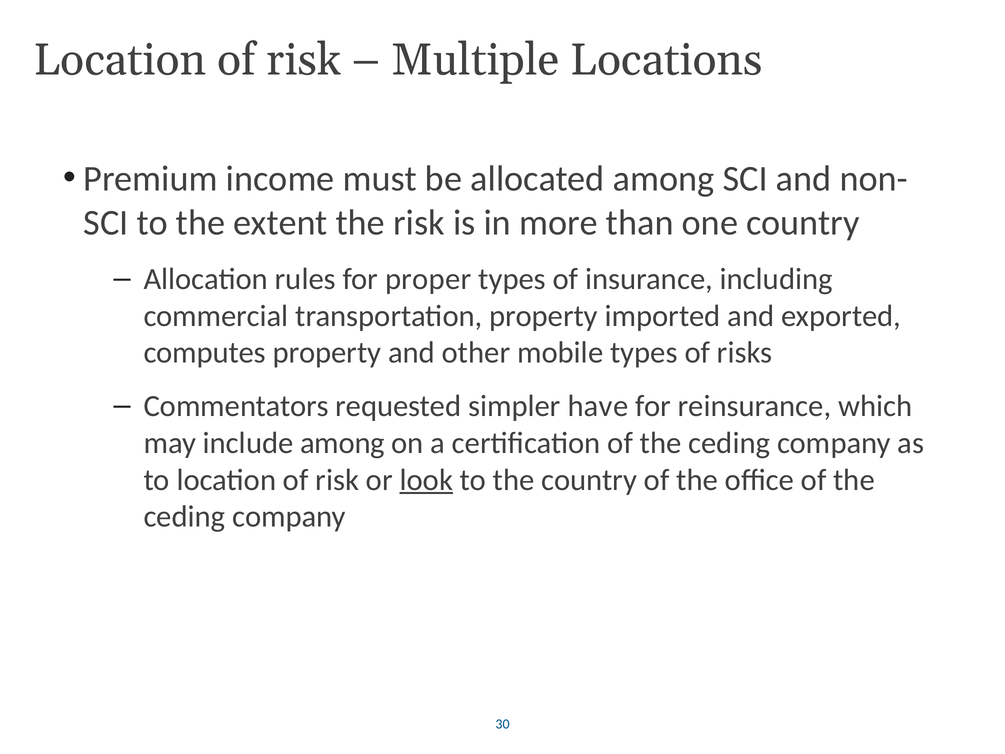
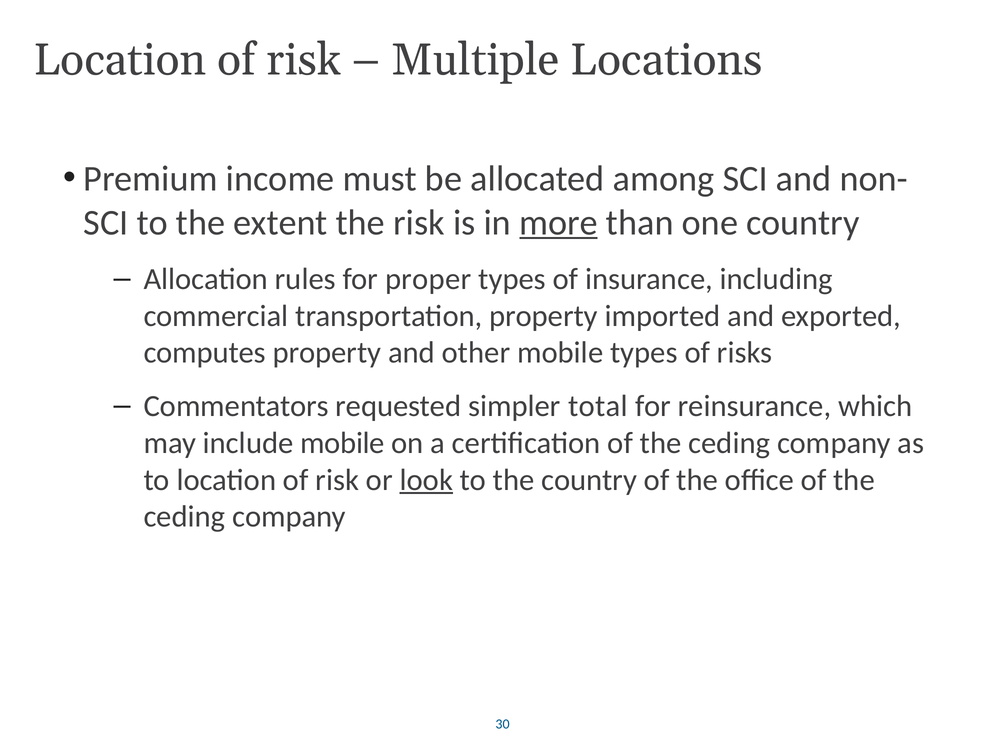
more underline: none -> present (559, 222)
have: have -> total (598, 406)
include among: among -> mobile (342, 443)
